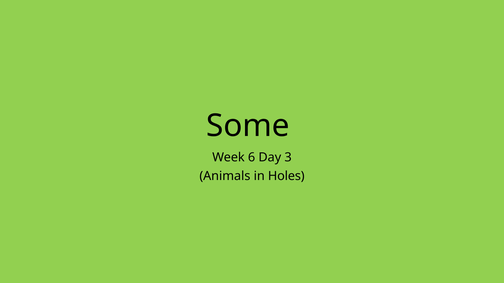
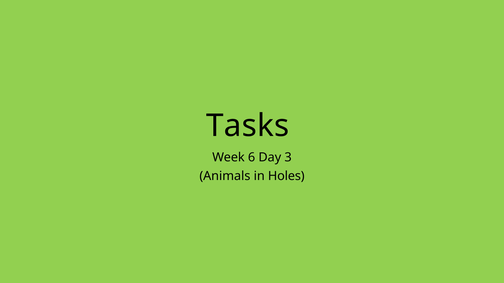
Some: Some -> Tasks (248, 126)
